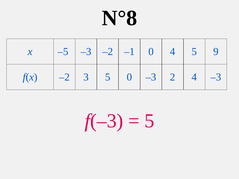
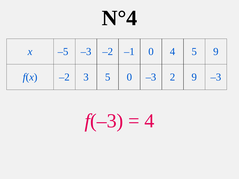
N°8: N°8 -> N°4 (119, 18)
2 4: 4 -> 9 (194, 77)
5: 5 -> 4 (149, 121)
